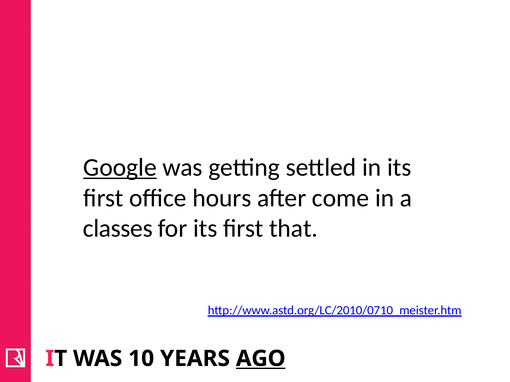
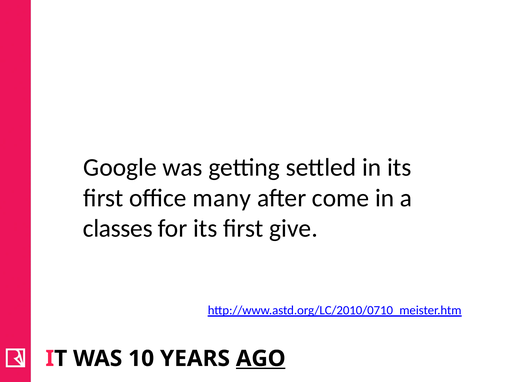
Google underline: present -> none (120, 168)
hours: hours -> many (222, 198)
that: that -> give (293, 229)
